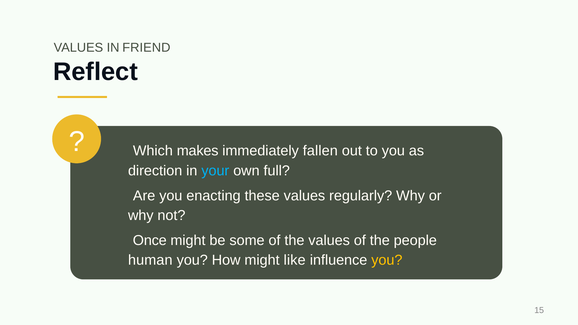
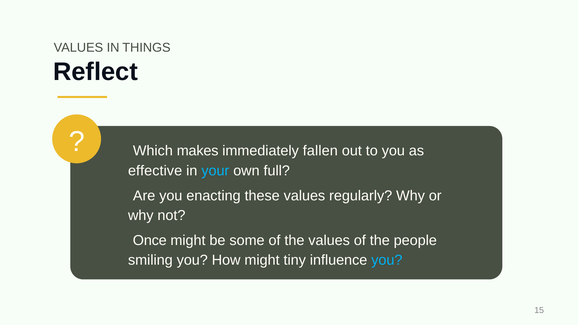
FRIEND: FRIEND -> THINGS (146, 48)
direction: direction -> effective (155, 171)
human: human -> smiling (150, 260)
like: like -> tiny (295, 260)
you colour: yellow -> light blue (387, 260)
